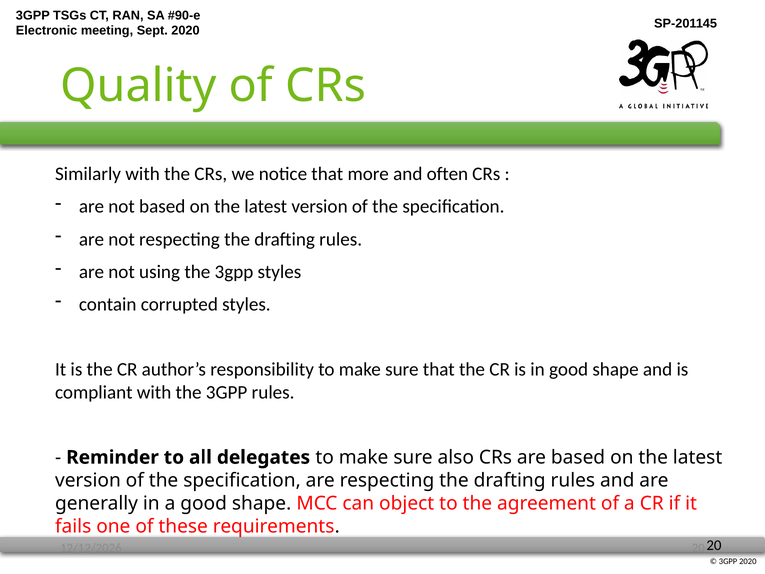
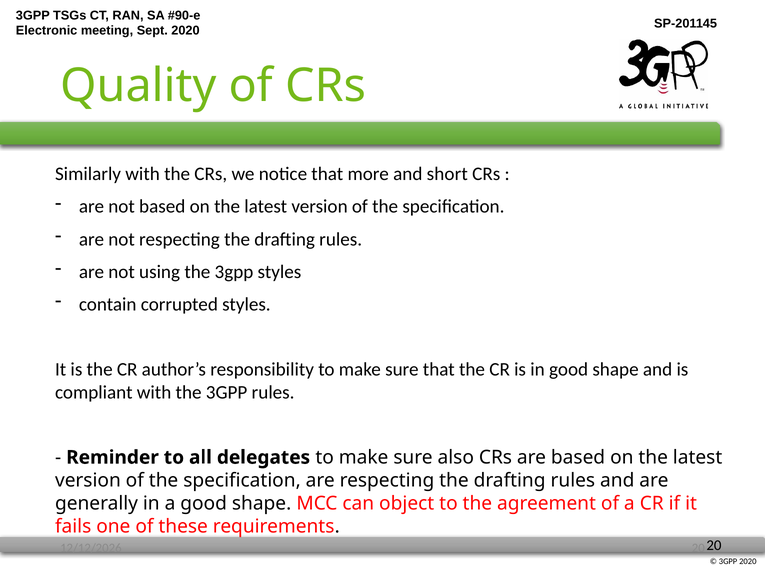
often: often -> short (447, 174)
